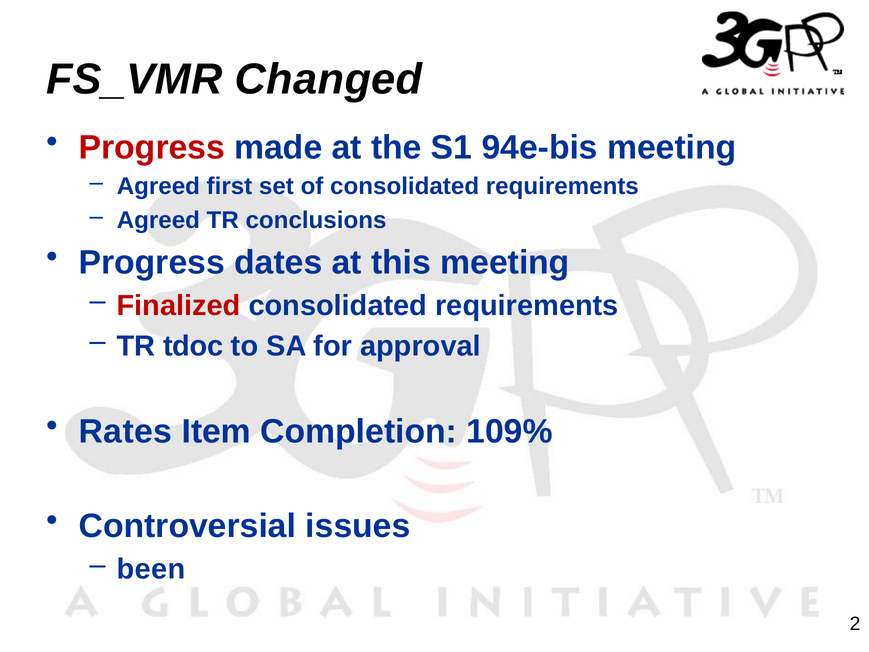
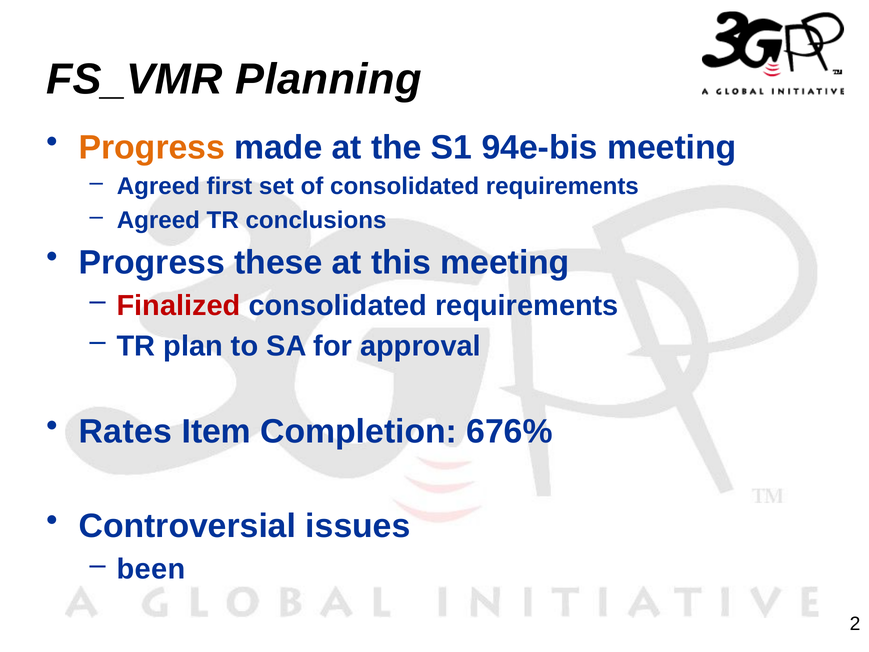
Changed: Changed -> Planning (328, 80)
Progress colour: red -> orange (152, 147)
dates: dates -> these (278, 262)
tdoc: tdoc -> plan (193, 346)
109%: 109% -> 676% (510, 431)
